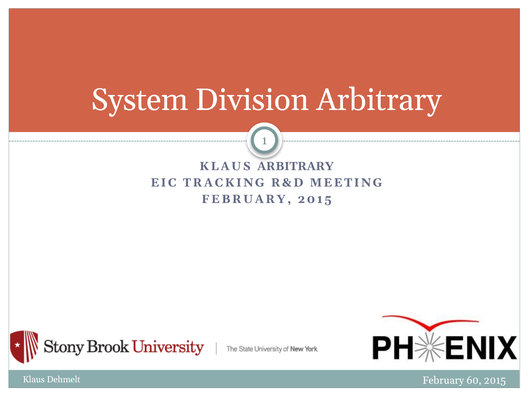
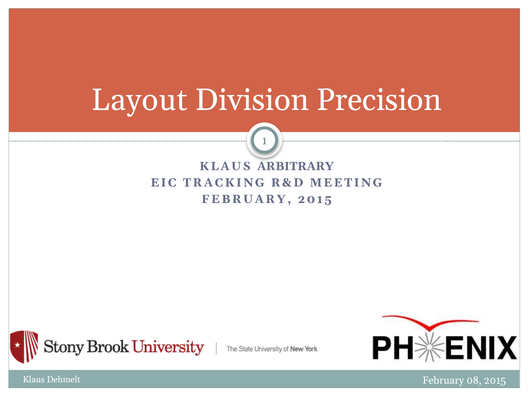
System: System -> Layout (139, 100)
Division Arbitrary: Arbitrary -> Precision (379, 100)
60: 60 -> 08 (474, 380)
